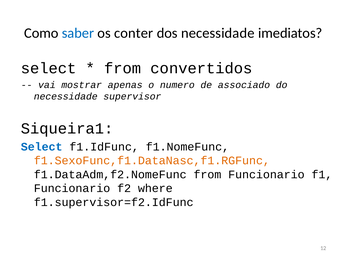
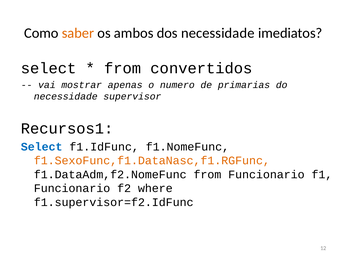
saber colour: blue -> orange (78, 33)
conter: conter -> ambos (134, 33)
associado: associado -> primarias (244, 85)
Siqueira1: Siqueira1 -> Recursos1 (67, 129)
